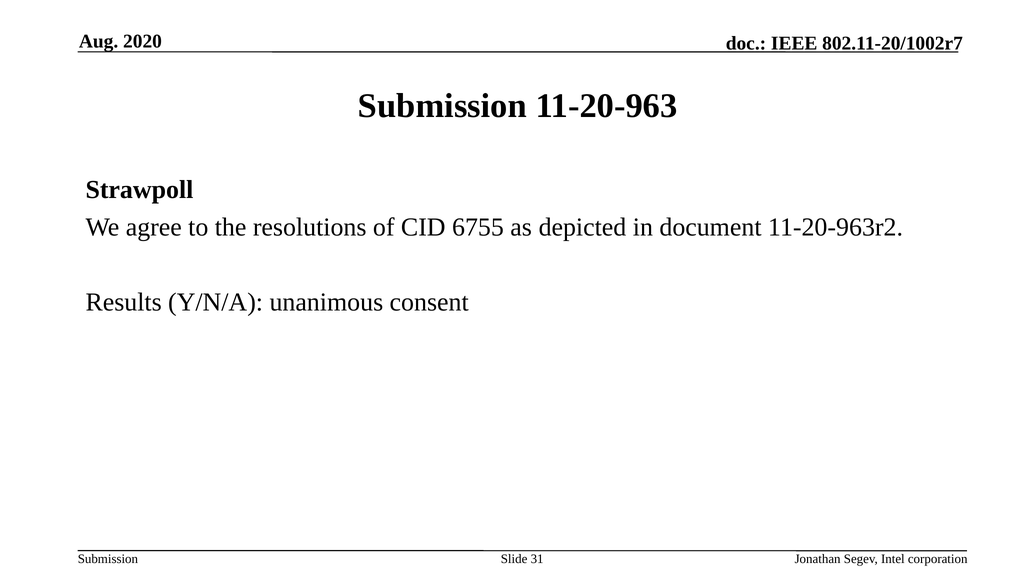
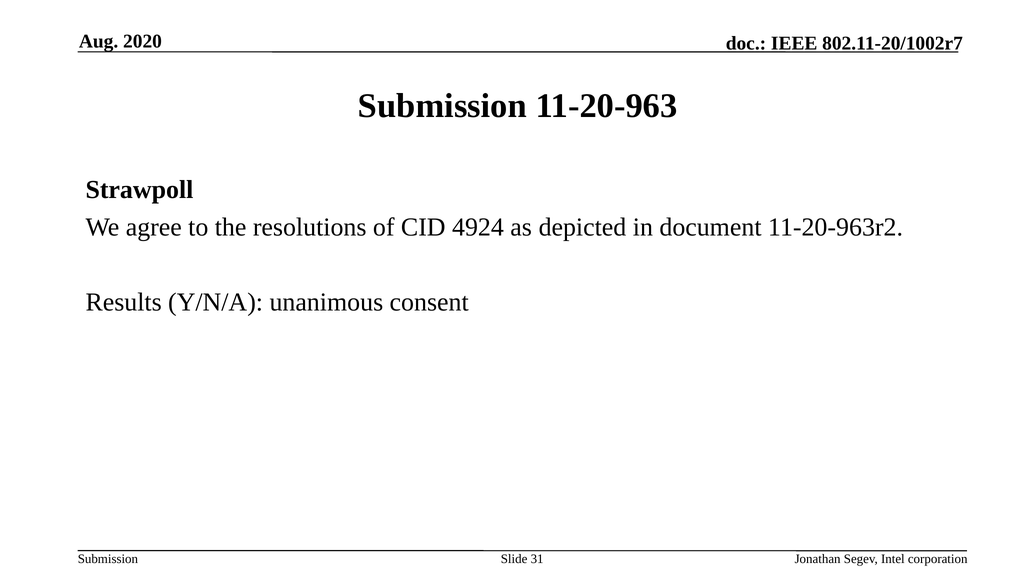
6755: 6755 -> 4924 (478, 227)
